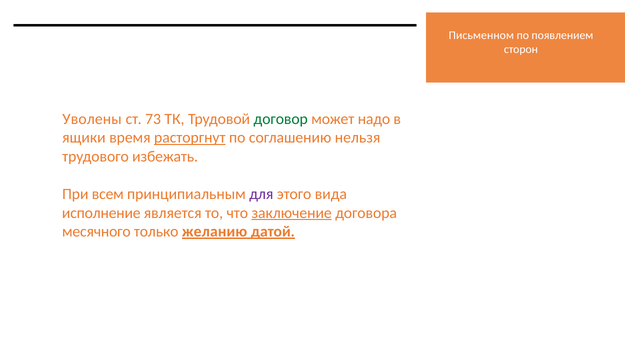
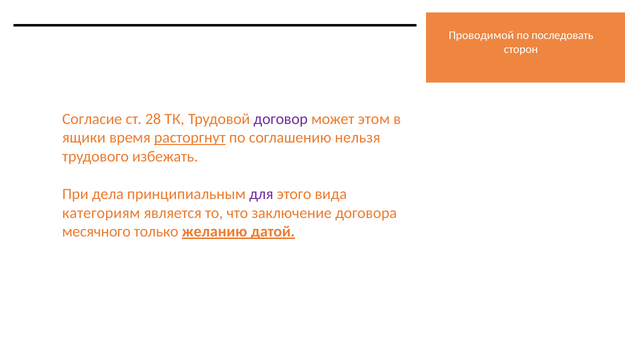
Письменном: Письменном -> Проводимой (481, 35)
появлением: появлением -> последовать (563, 35)
Уволены: Уволены -> Согласие (92, 119)
73: 73 -> 28 (153, 119)
договор colour: green -> purple (281, 119)
надо: надо -> этом (374, 119)
всем: всем -> дела (108, 194)
исполнение: исполнение -> категориям (101, 213)
заключение underline: present -> none (292, 213)
